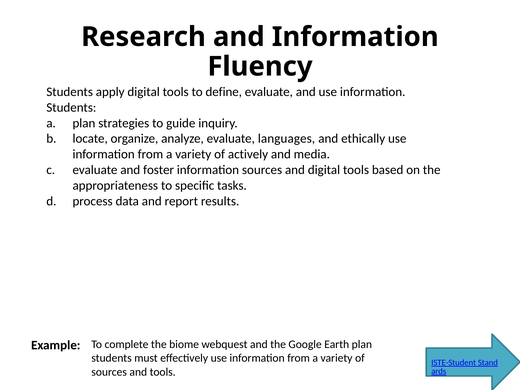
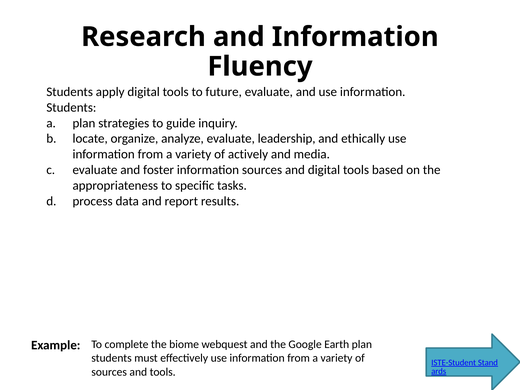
define: define -> future (224, 92)
languages: languages -> leadership (287, 139)
